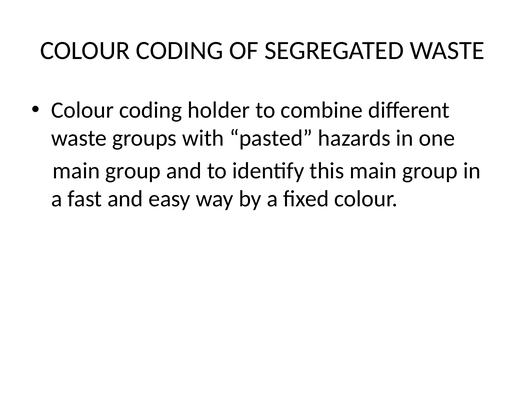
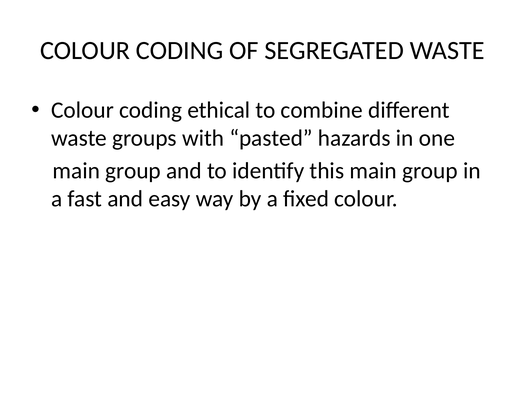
holder: holder -> ethical (219, 110)
